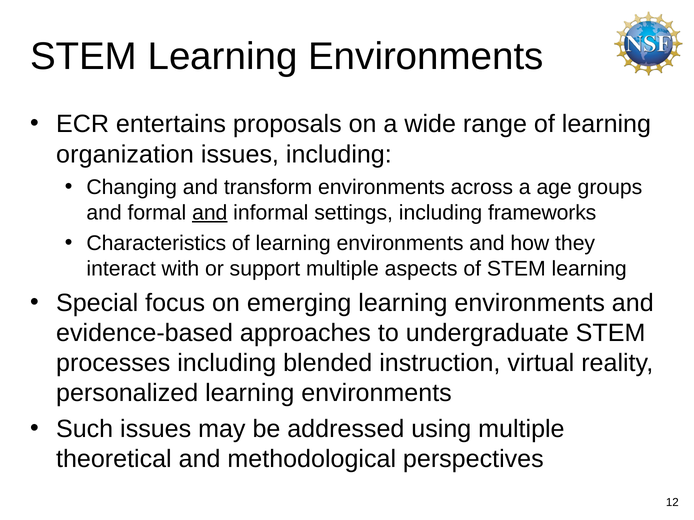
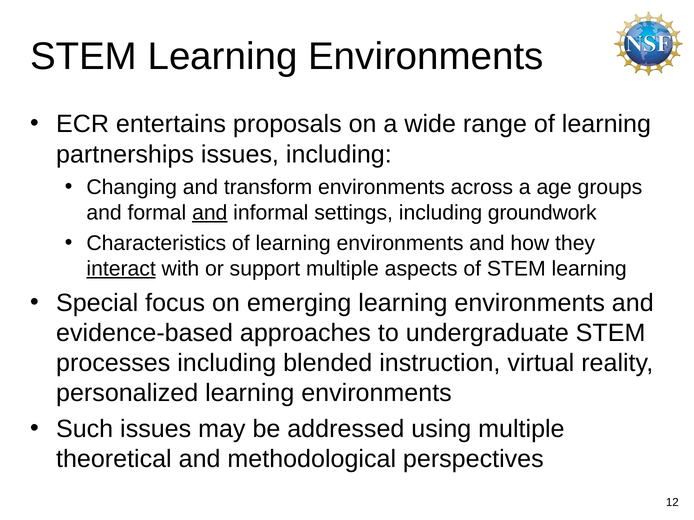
organization: organization -> partnerships (125, 154)
frameworks: frameworks -> groundwork (542, 213)
interact underline: none -> present (121, 269)
